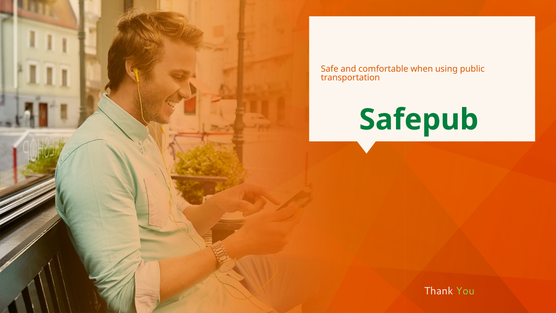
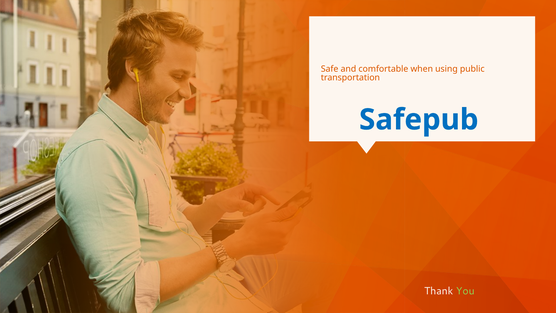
Safepub colour: green -> blue (419, 120)
